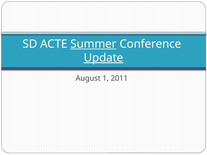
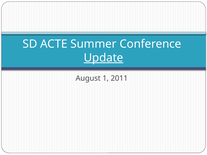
Summer underline: present -> none (93, 44)
